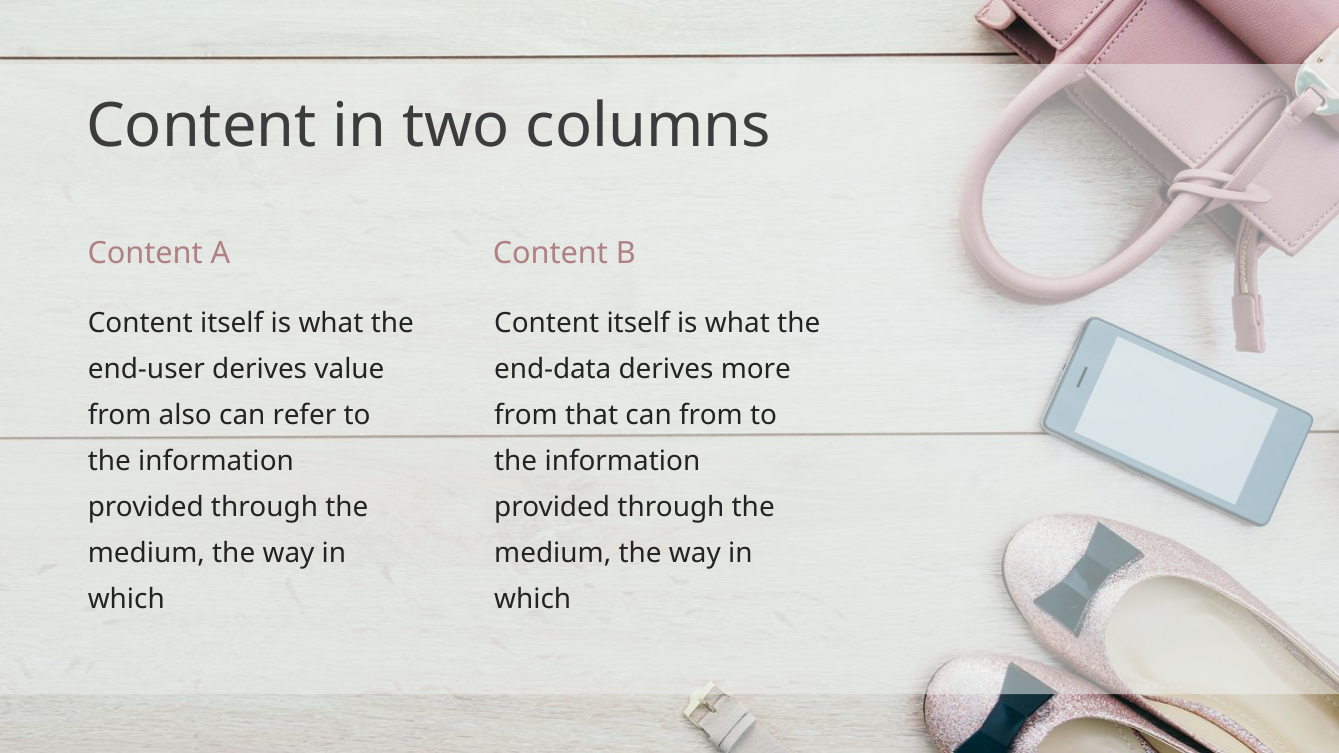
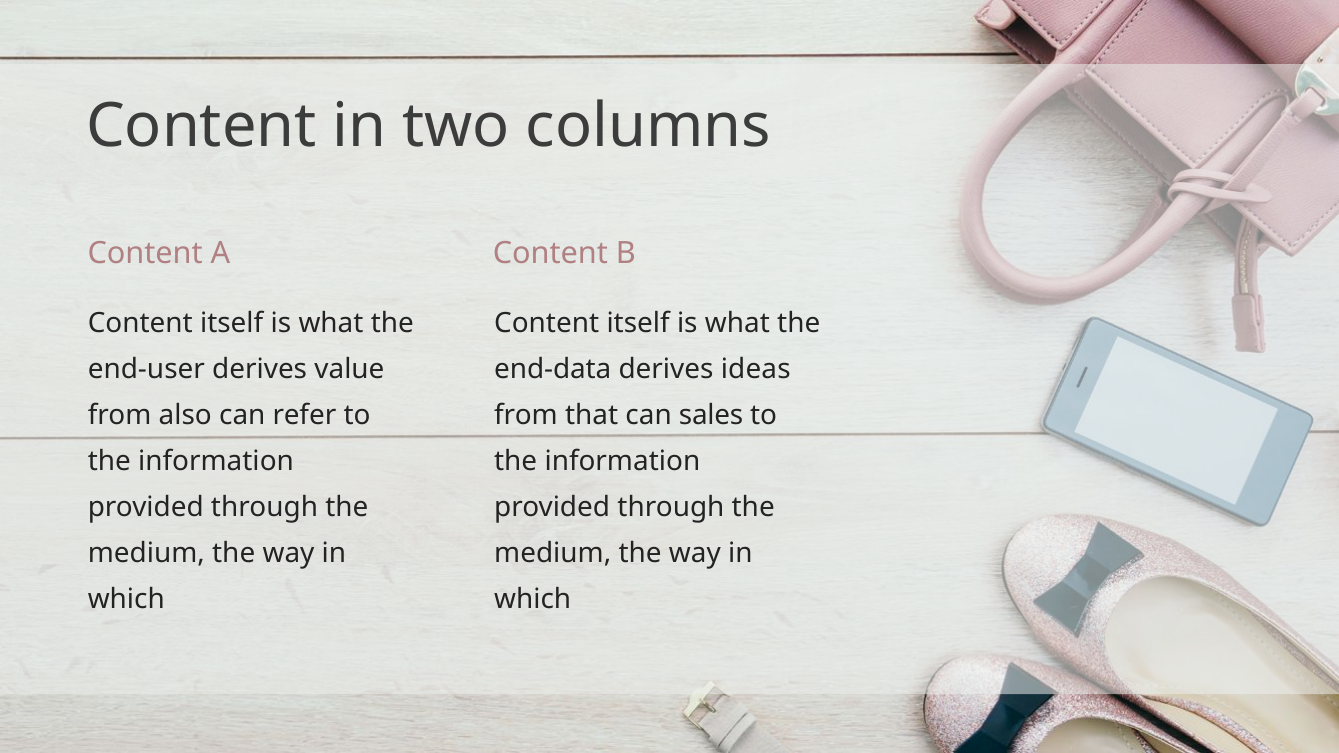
more: more -> ideas (756, 369)
can from: from -> sales (711, 415)
